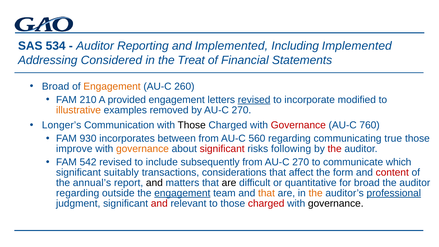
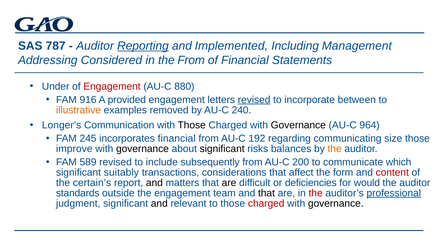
534: 534 -> 787 (56, 46)
Reporting underline: none -> present (143, 46)
Including Implemented: Implemented -> Management (357, 46)
the Treat: Treat -> From (191, 60)
Broad: Broad -> Under (56, 86)
Engagement colour: orange -> red (112, 86)
260: 260 -> 880 (184, 86)
210: 210 -> 916 (88, 100)
modified: modified -> between (357, 100)
by AU-C 270: 270 -> 240 (241, 110)
Governance colour: red -> black (298, 125)
760: 760 -> 964 (370, 125)
930: 930 -> 245 (88, 138)
incorporates between: between -> financial (177, 138)
560: 560 -> 192 (257, 138)
true: true -> size (393, 138)
governance colour: orange -> black (142, 149)
significant colour: red -> black (222, 149)
following: following -> balances (291, 149)
the colour: red -> orange (335, 149)
542: 542 -> 589 (88, 162)
from AU-C 270: 270 -> 200 (301, 162)
annual’s: annual’s -> certain’s (92, 183)
quantitative: quantitative -> deficiencies (311, 183)
for broad: broad -> would (367, 183)
regarding: regarding -> standards (78, 193)
engagement underline: present -> none (182, 193)
that colour: orange -> black (266, 193)
the colour: orange -> red (316, 193)
and colour: red -> black (159, 203)
